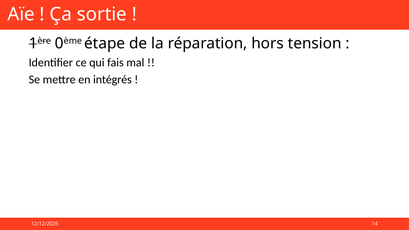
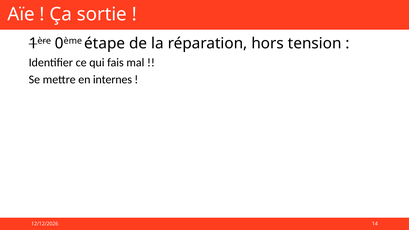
intégrés: intégrés -> internes (112, 80)
